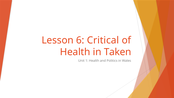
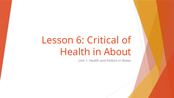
Taken: Taken -> About (118, 52)
